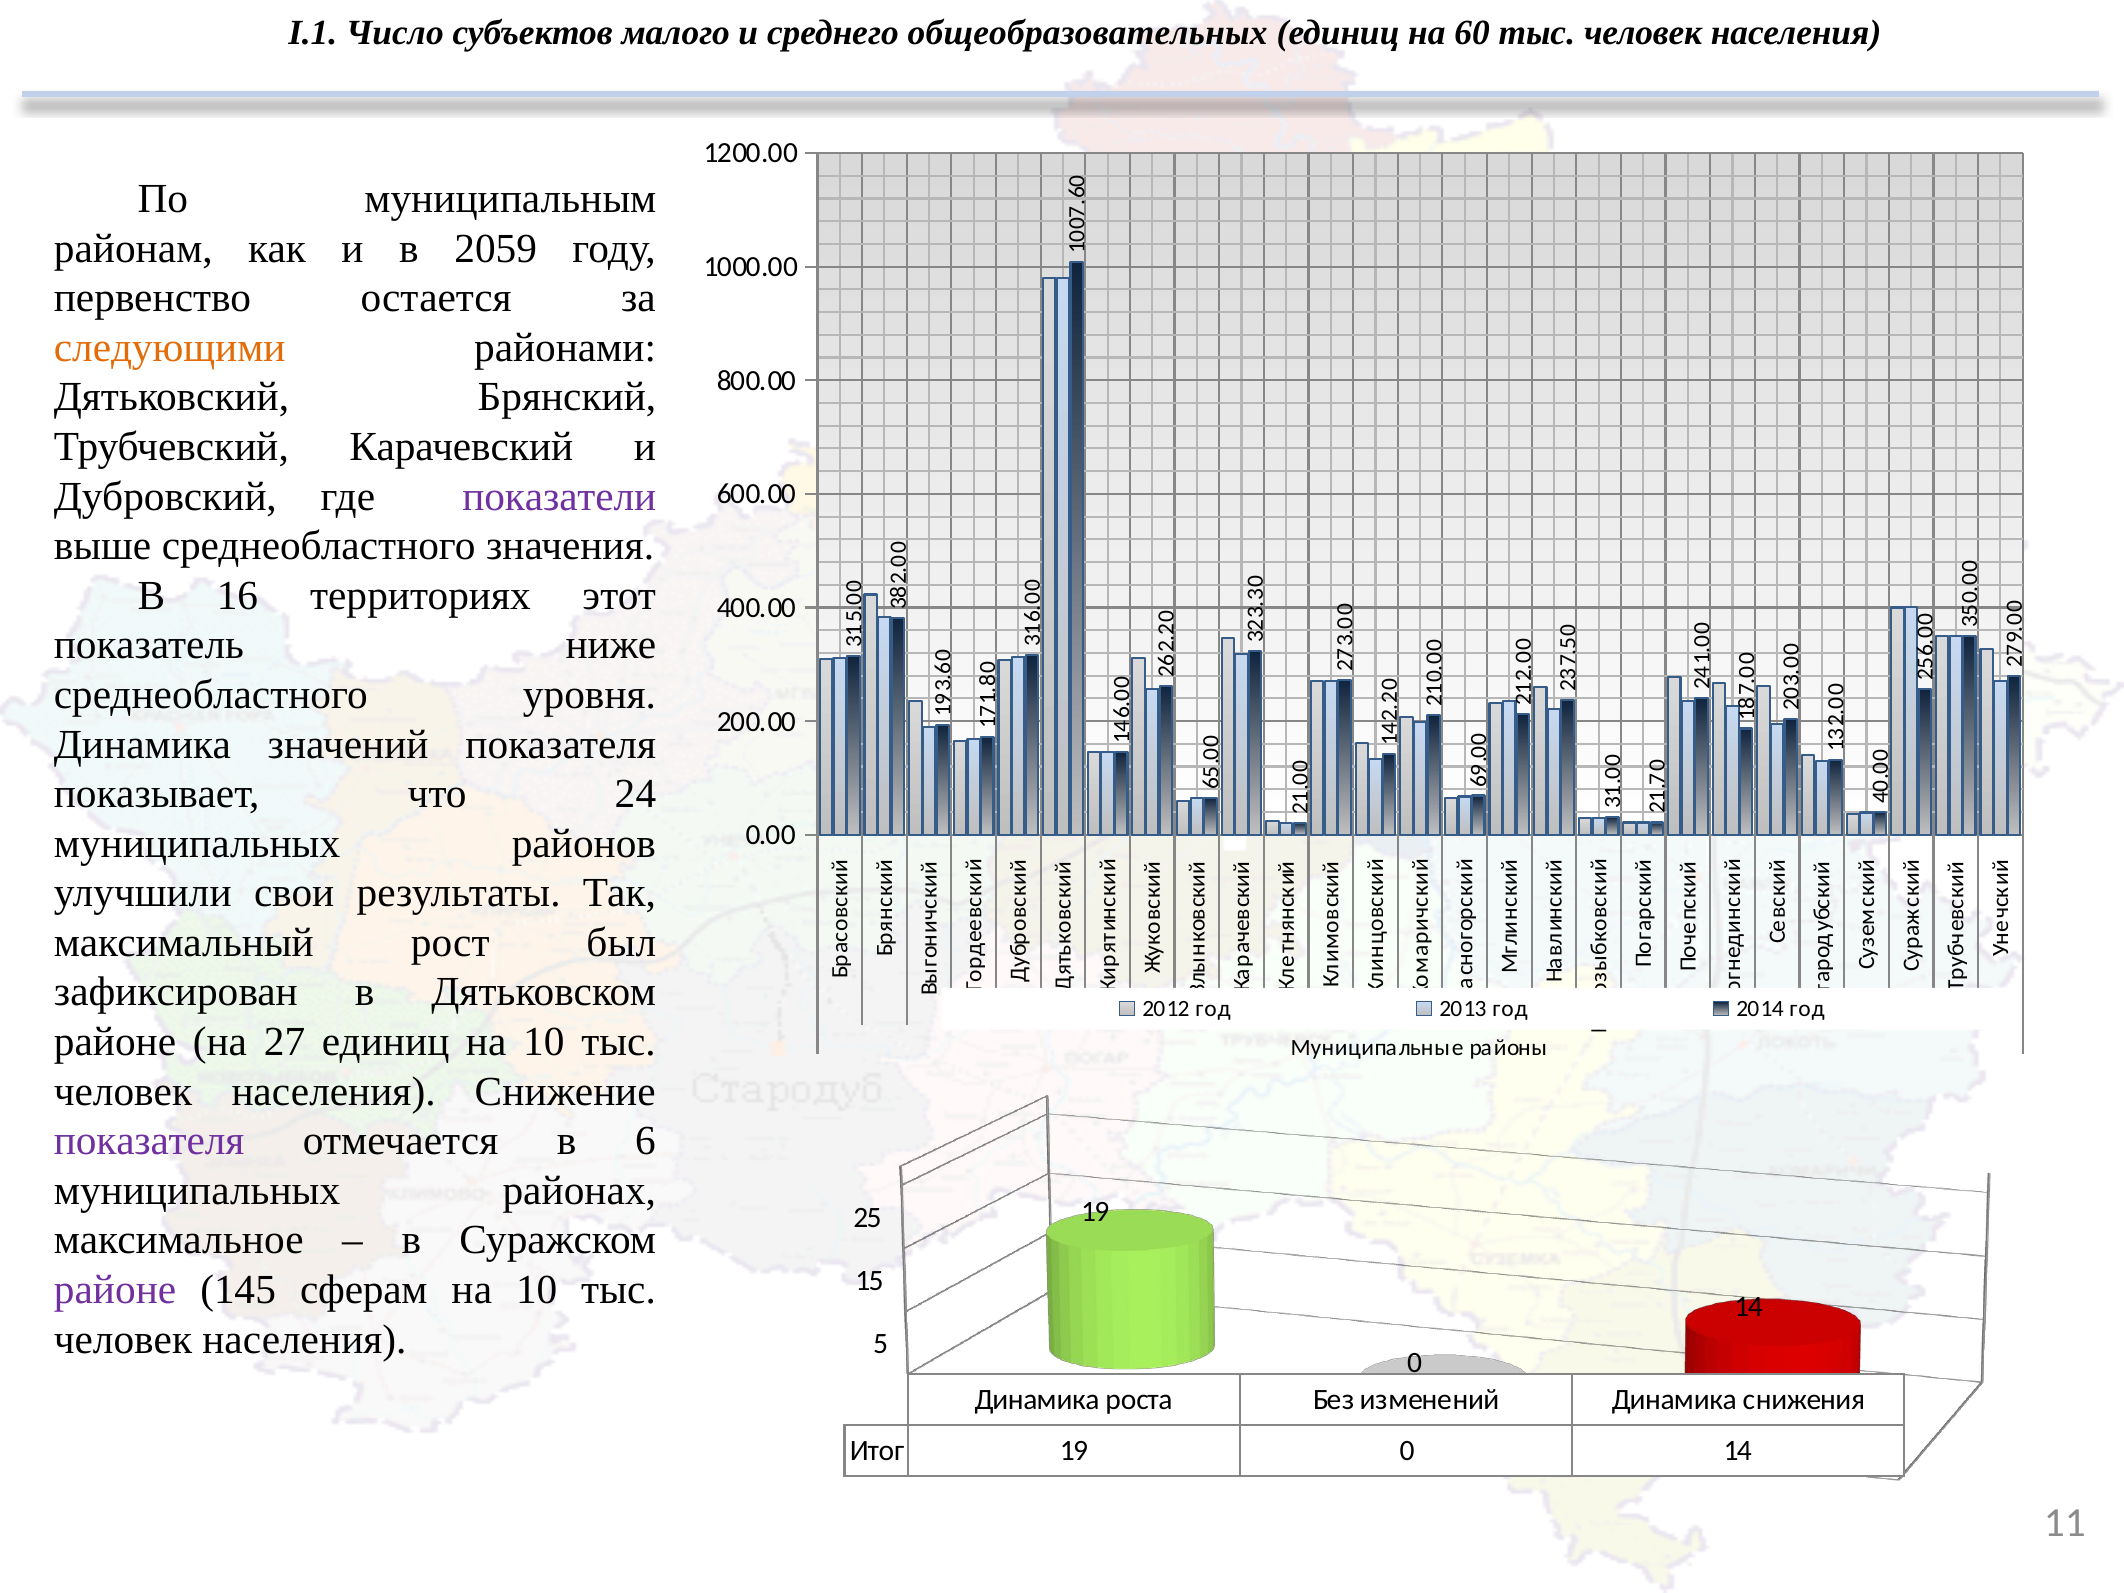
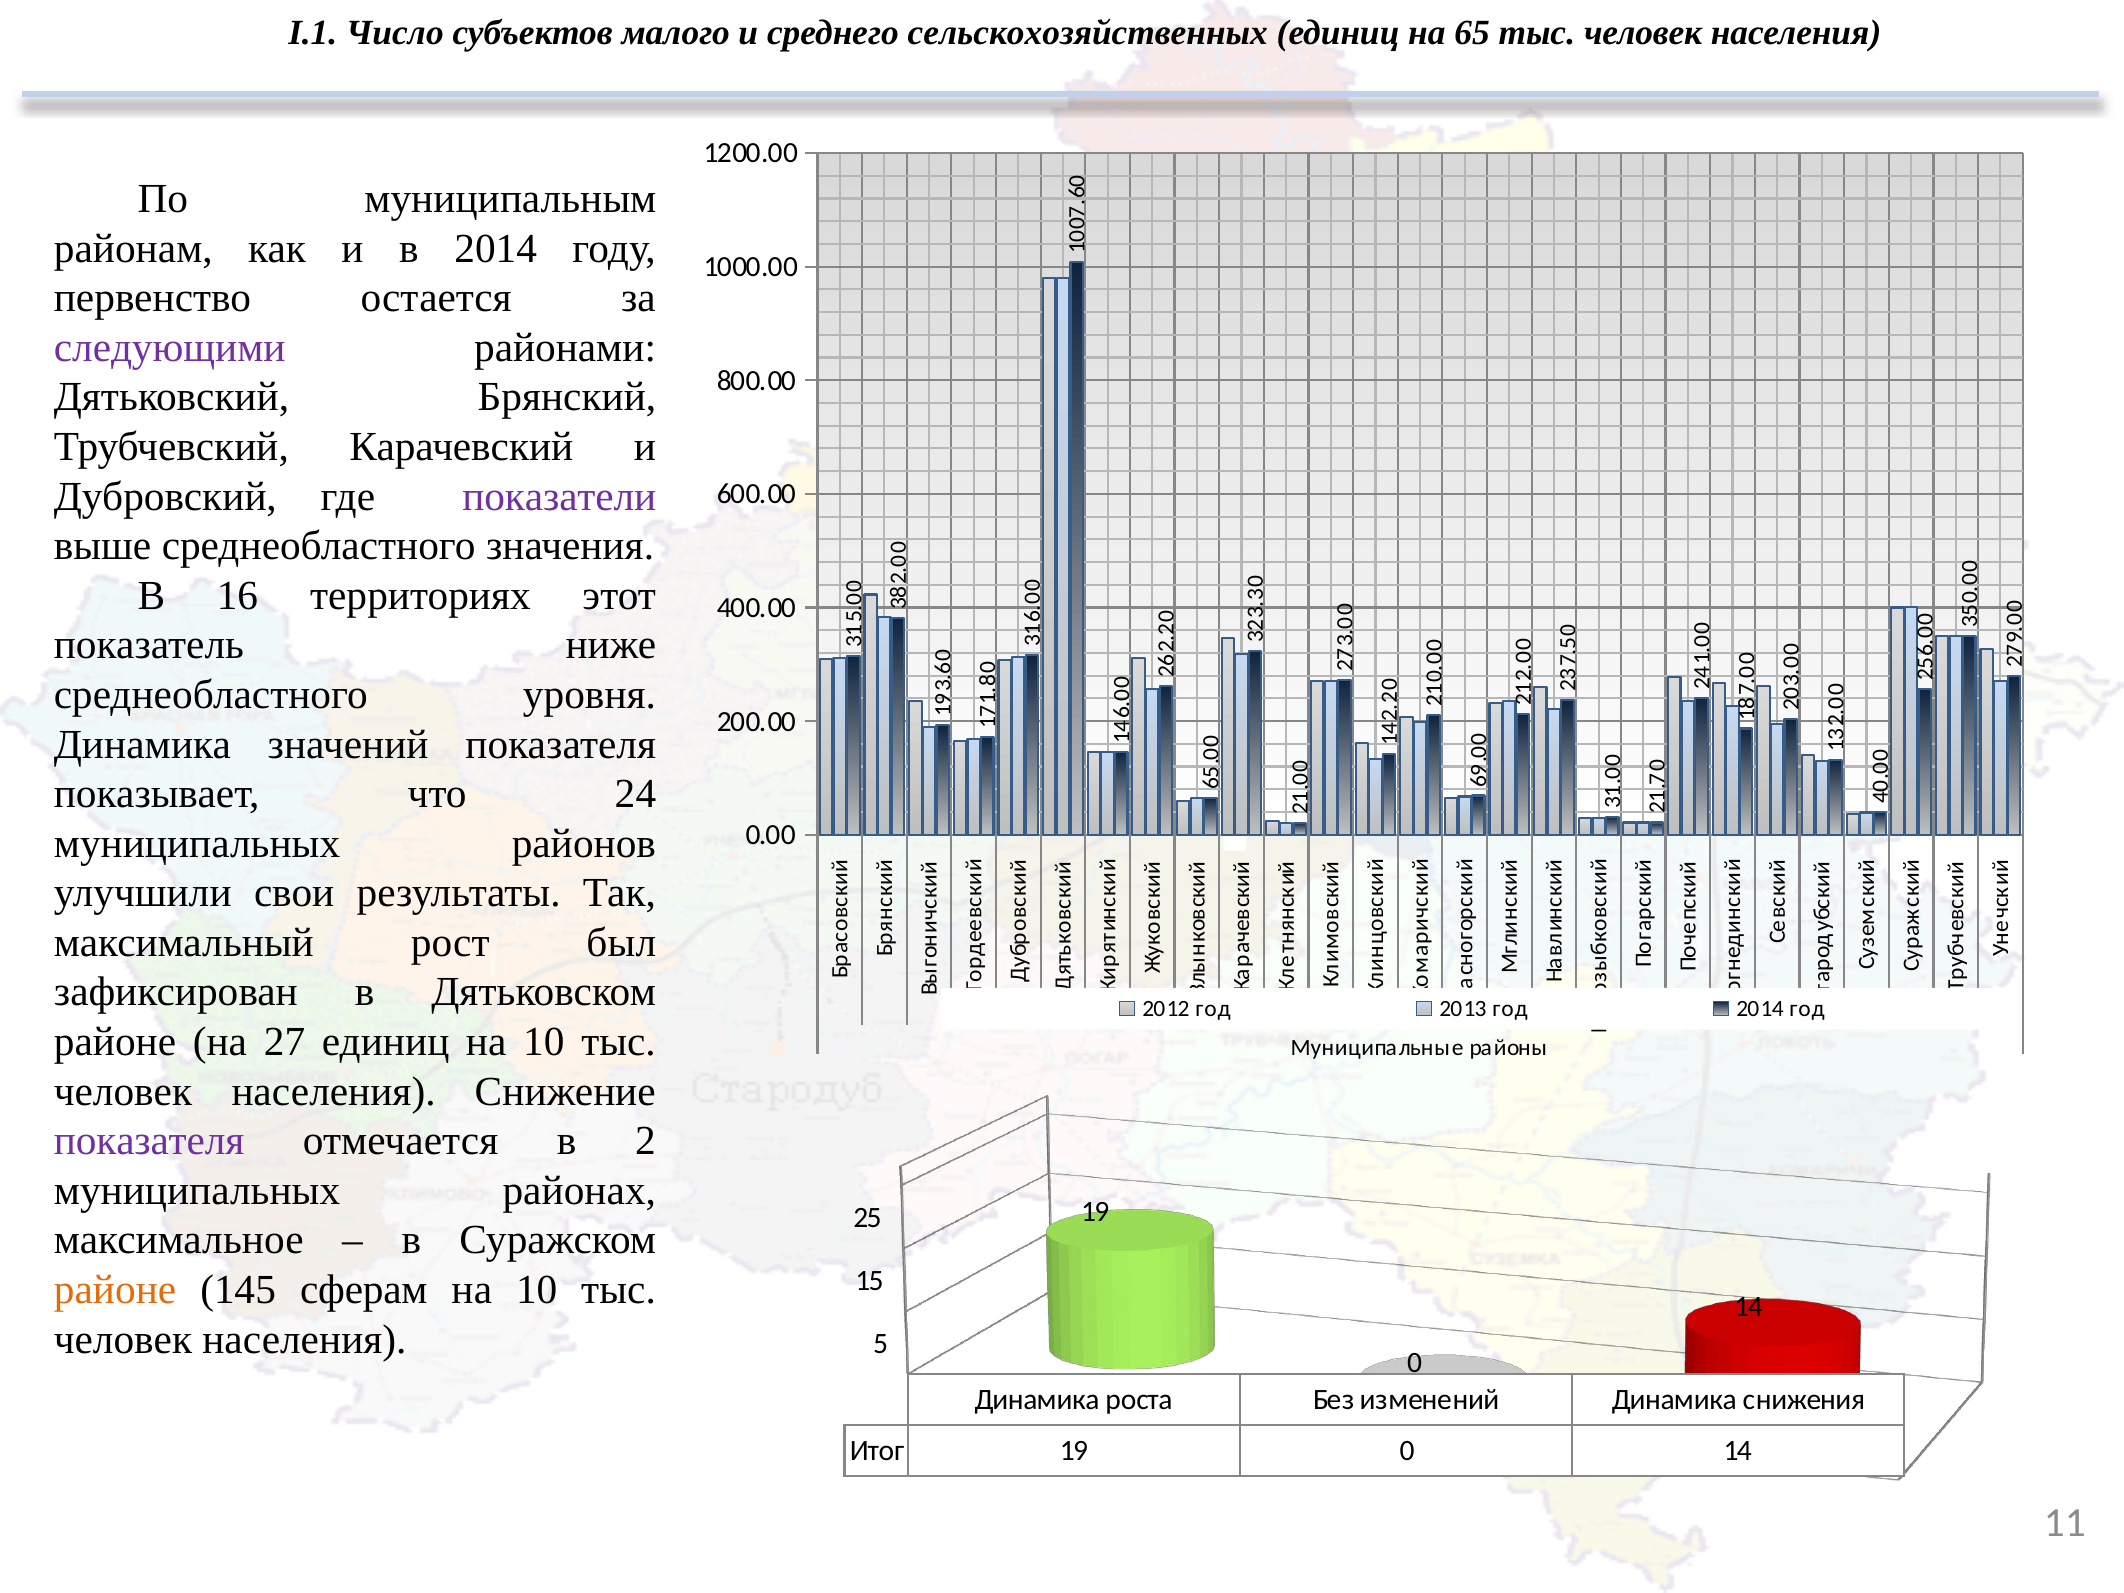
общеобразовательных: общеобразовательных -> сельскохозяйственных (1088, 33)
60: 60 -> 65 (1472, 33)
в 2059: 2059 -> 2014 (496, 249)
следующими colour: orange -> purple (170, 348)
в 6: 6 -> 2 (645, 1141)
районе colour: purple -> orange (115, 1290)
